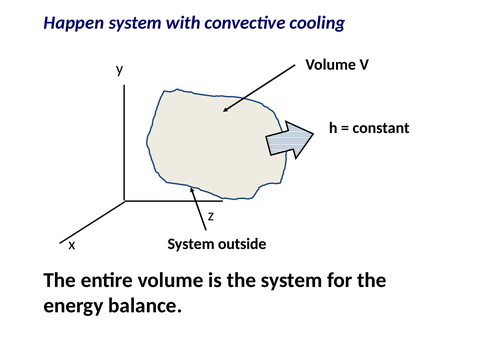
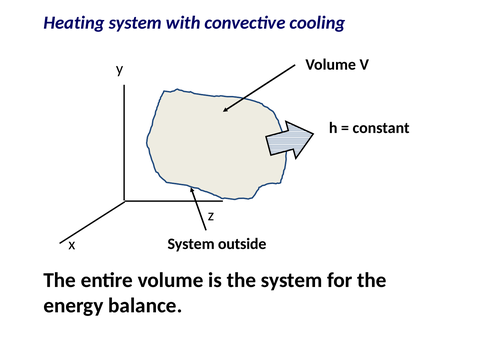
Happen: Happen -> Heating (74, 23)
